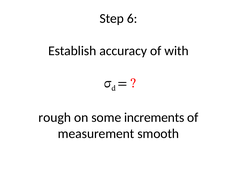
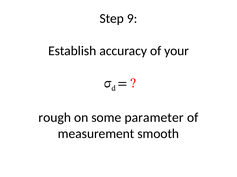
6: 6 -> 9 (132, 19)
with: with -> your (177, 51)
increments: increments -> parameter (154, 118)
